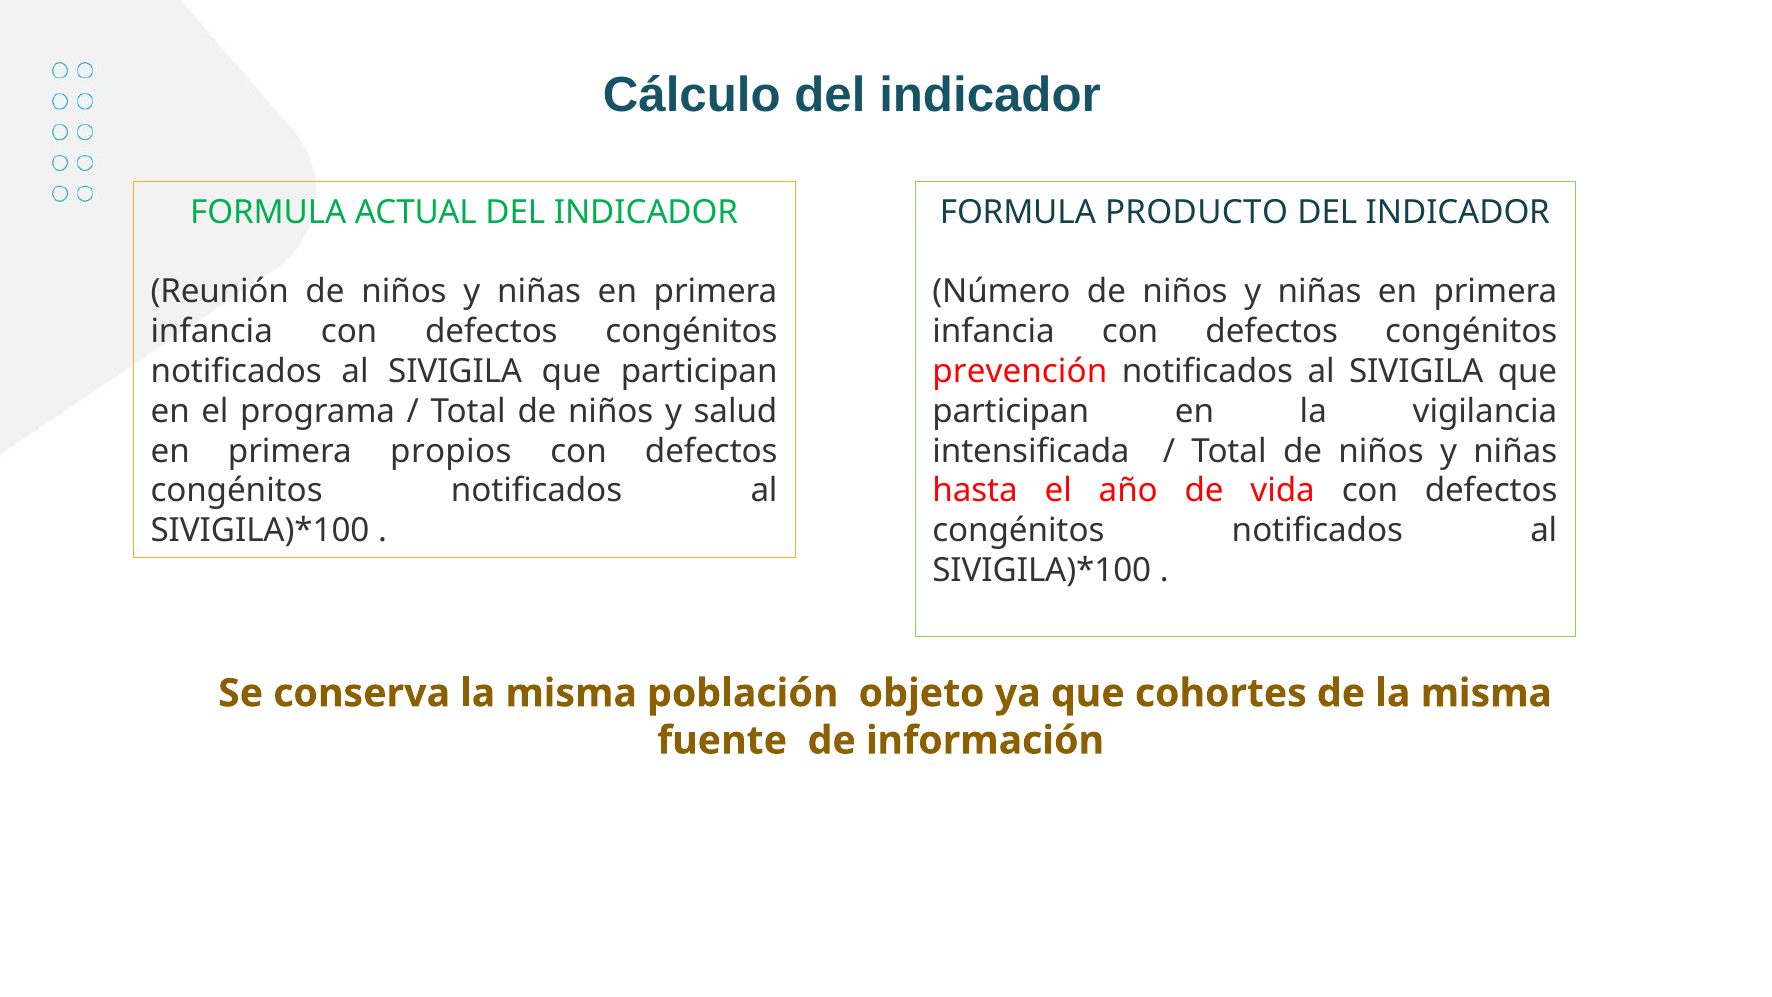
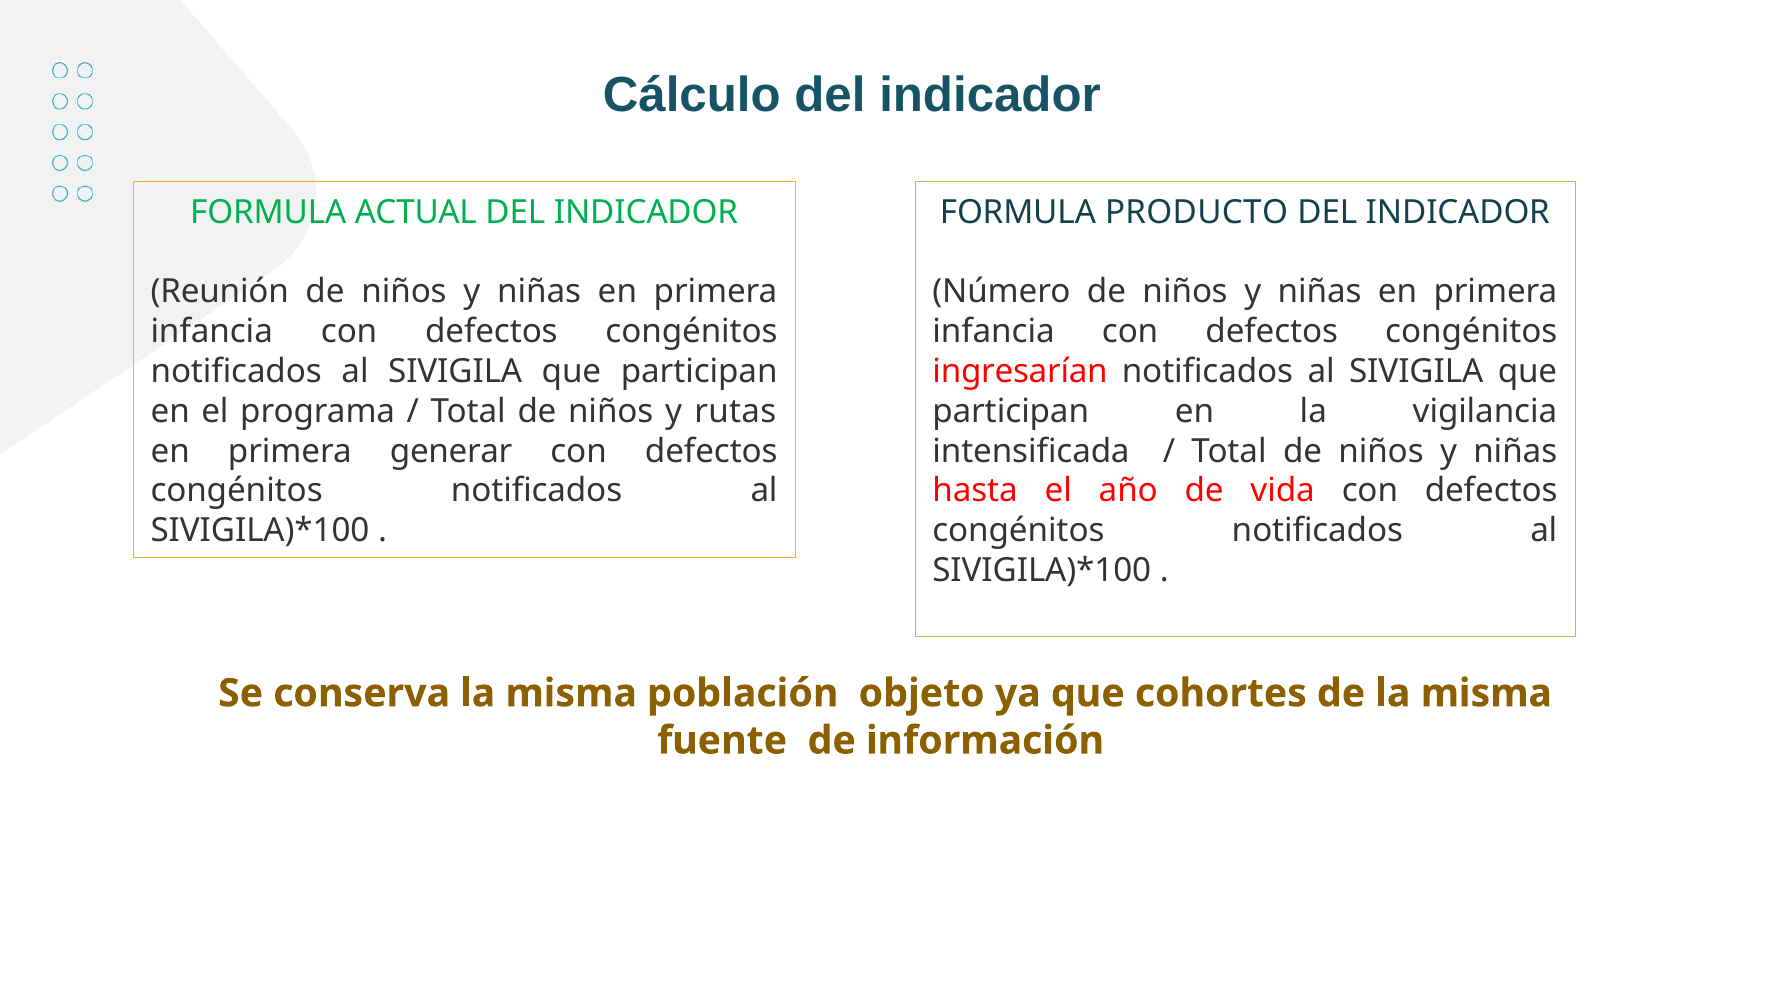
prevención: prevención -> ingresarían (1020, 371)
salud: salud -> rutas (735, 411)
propios: propios -> generar (451, 451)
